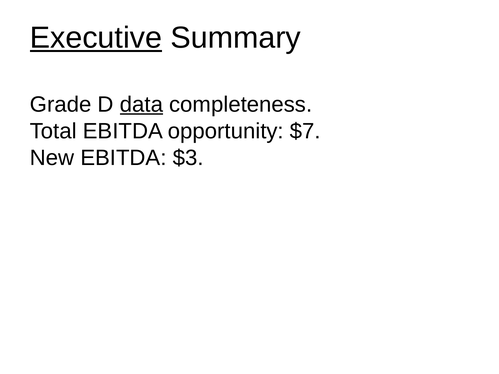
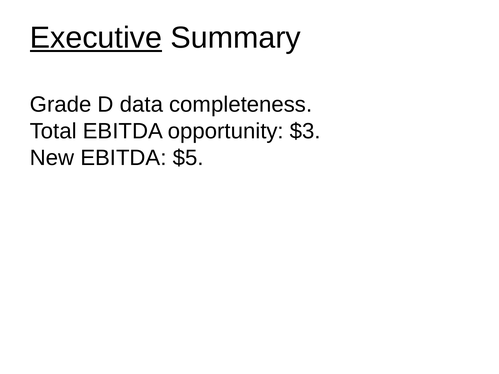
data underline: present -> none (141, 105)
$7: $7 -> $3 (305, 131)
$3: $3 -> $5 (188, 158)
